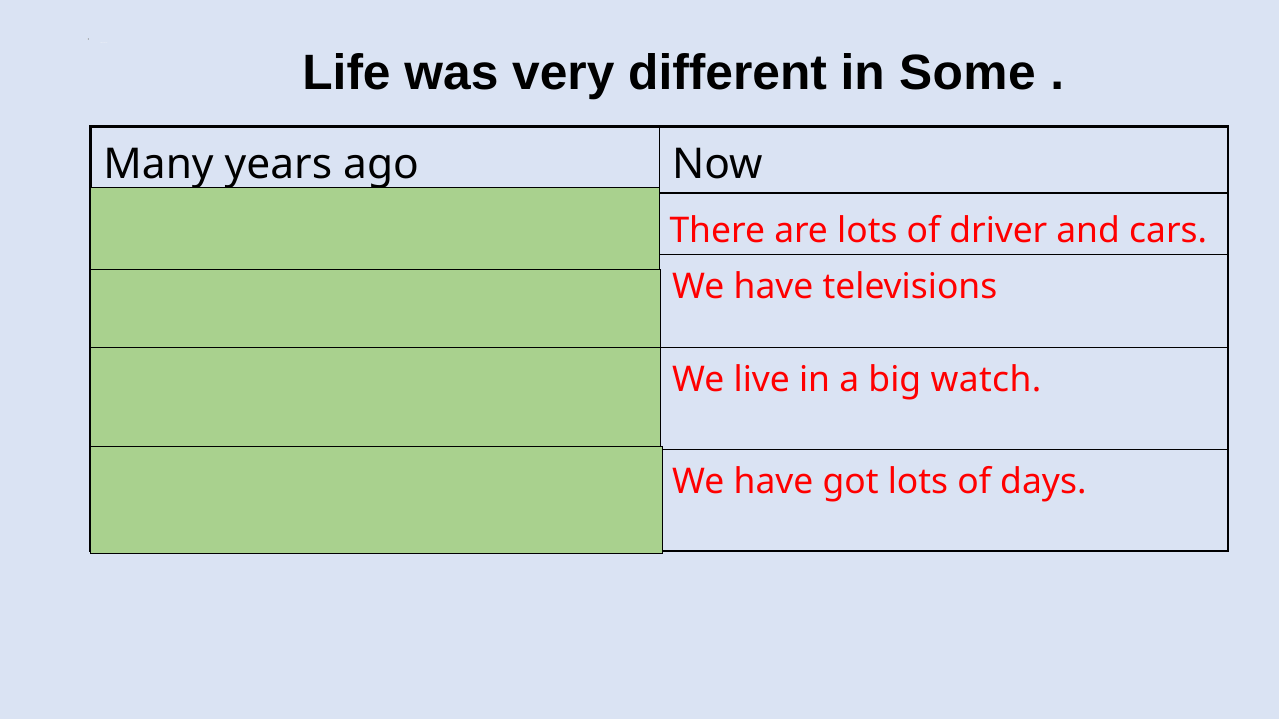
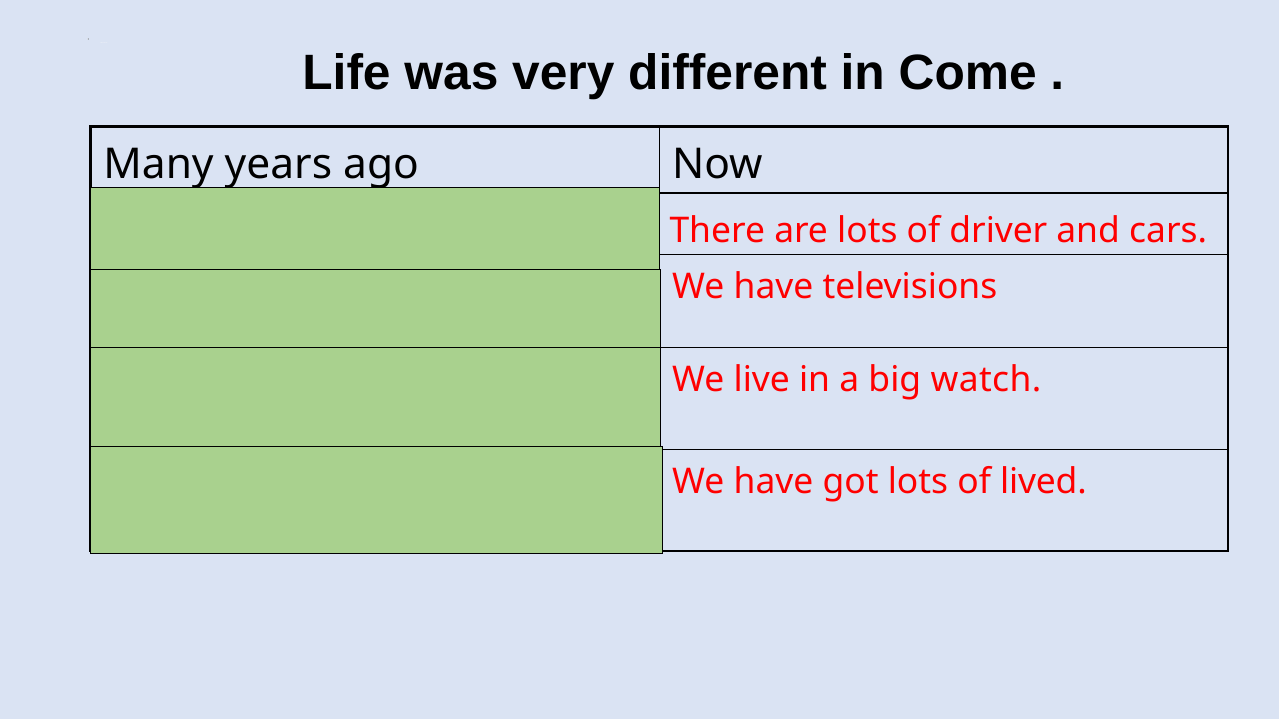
Some: Some -> Come (968, 73)
of days: days -> lived (1043, 482)
